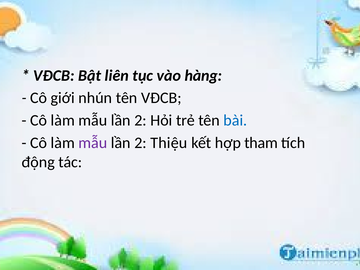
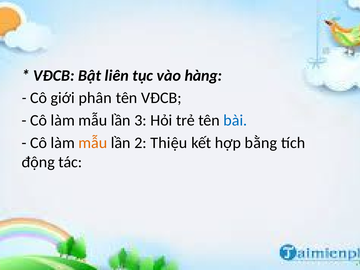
nhún: nhún -> phân (95, 98)
2: 2 -> 3 (140, 120)
mẫu colour: purple -> orange (93, 143)
tham: tham -> bằng (261, 143)
